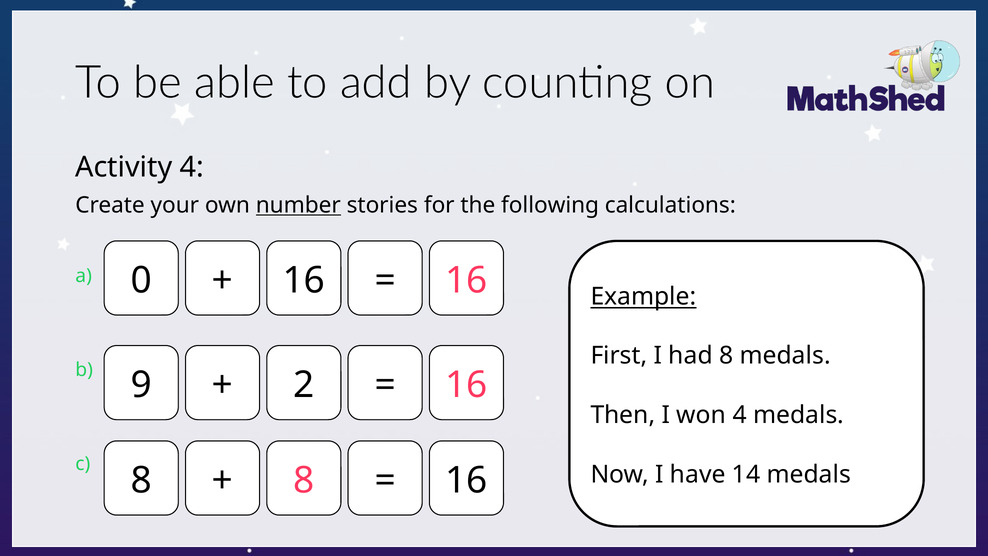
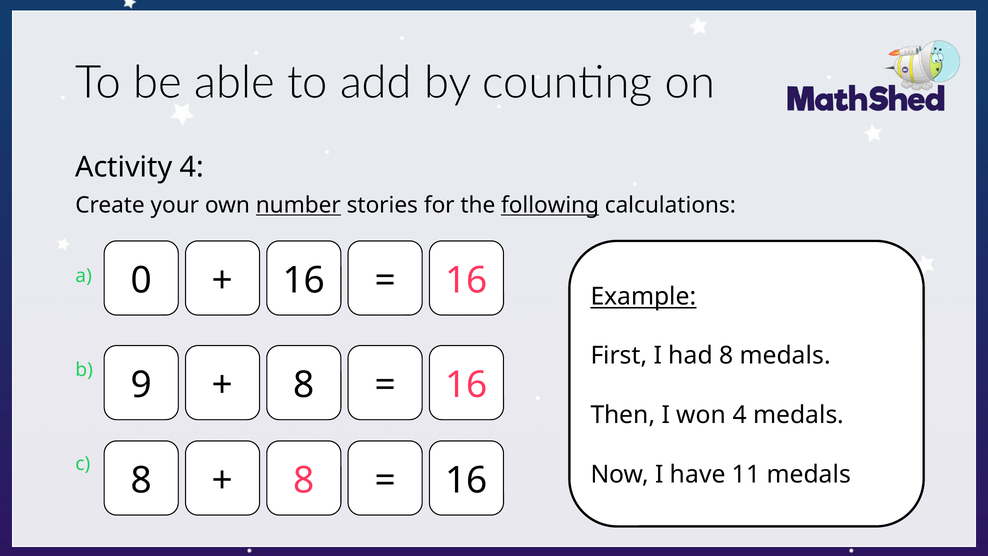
following underline: none -> present (550, 205)
2: 2 -> 8 (304, 385)
14: 14 -> 11 (746, 474)
